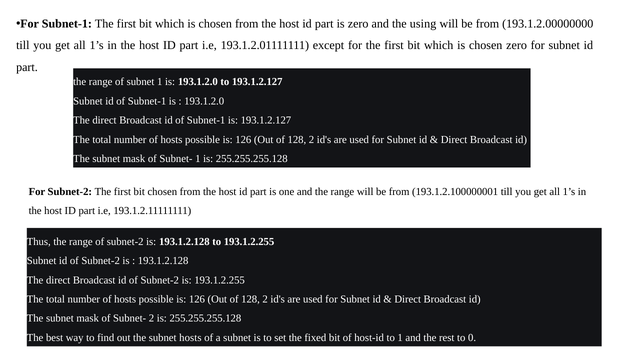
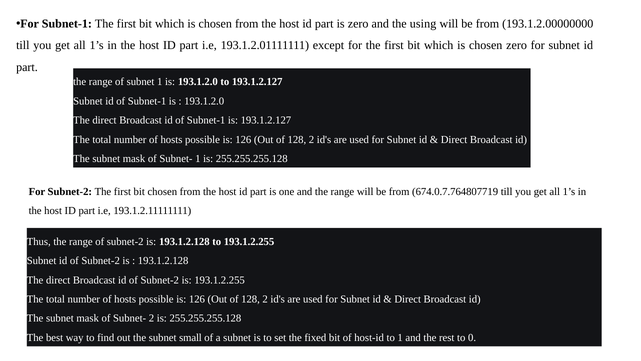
193.1.2.100000001: 193.1.2.100000001 -> 674.0.7.764807719 (455, 191)
subnet hosts: hosts -> small (190, 337)
